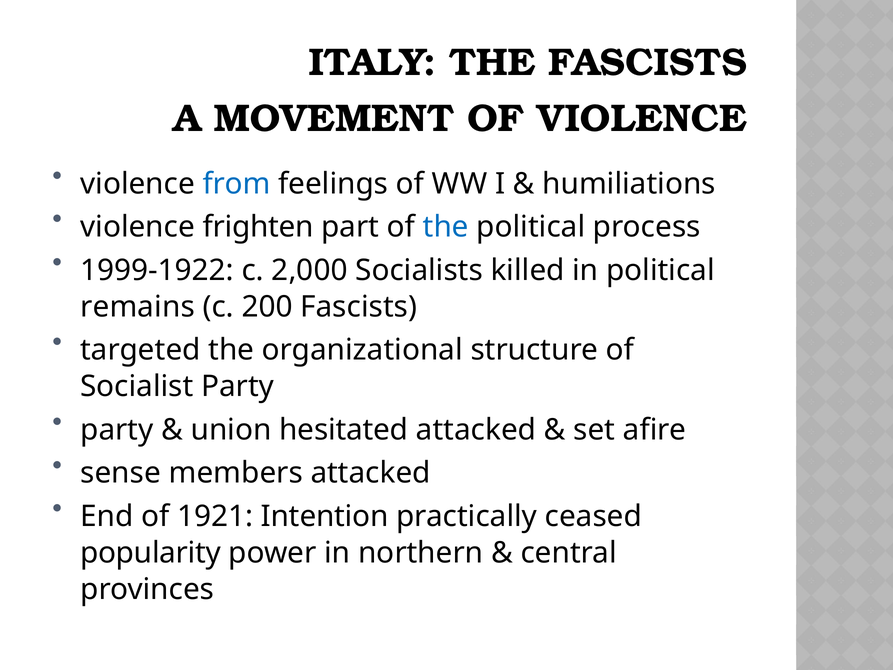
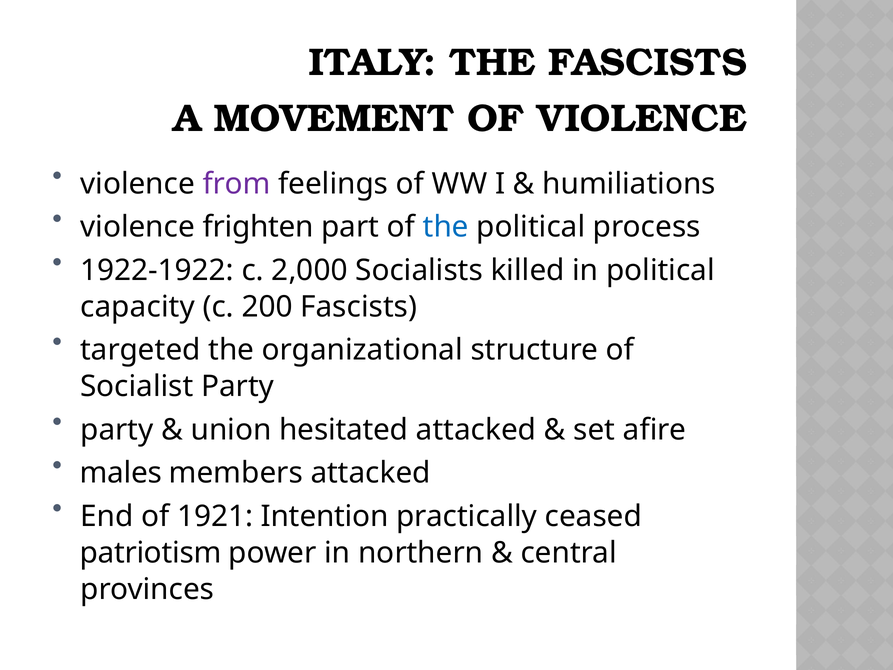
from colour: blue -> purple (237, 184)
1999-1922: 1999-1922 -> 1922-1922 (157, 270)
remains: remains -> capacity (138, 307)
sense: sense -> males (121, 473)
popularity: popularity -> patriotism (151, 553)
